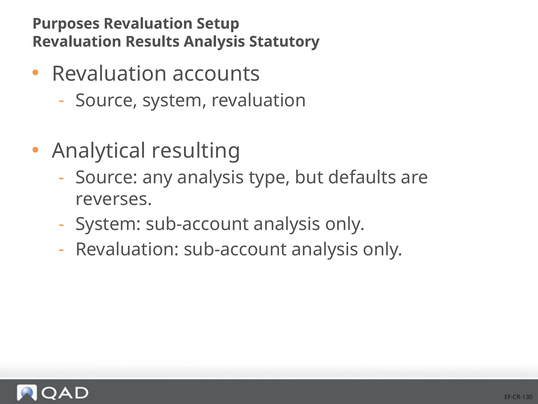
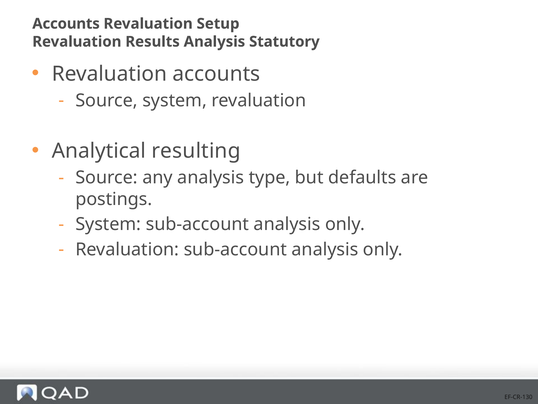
Purposes: Purposes -> Accounts (66, 24)
reverses: reverses -> postings (114, 199)
